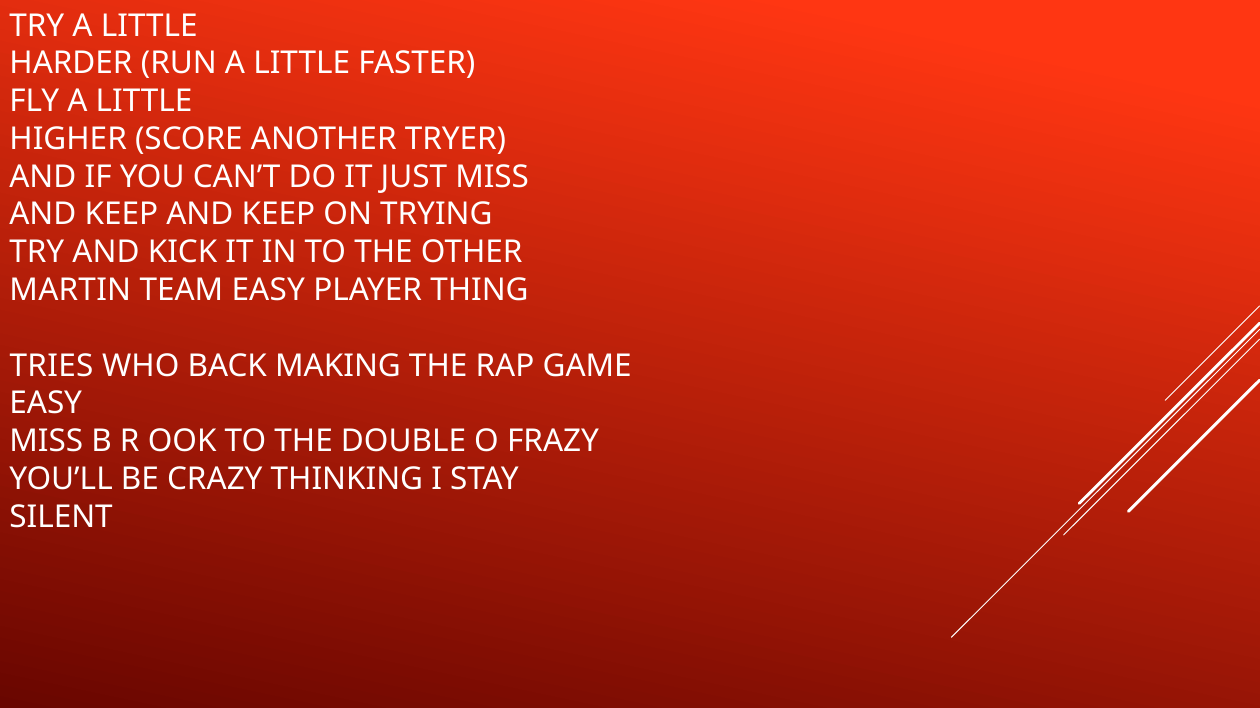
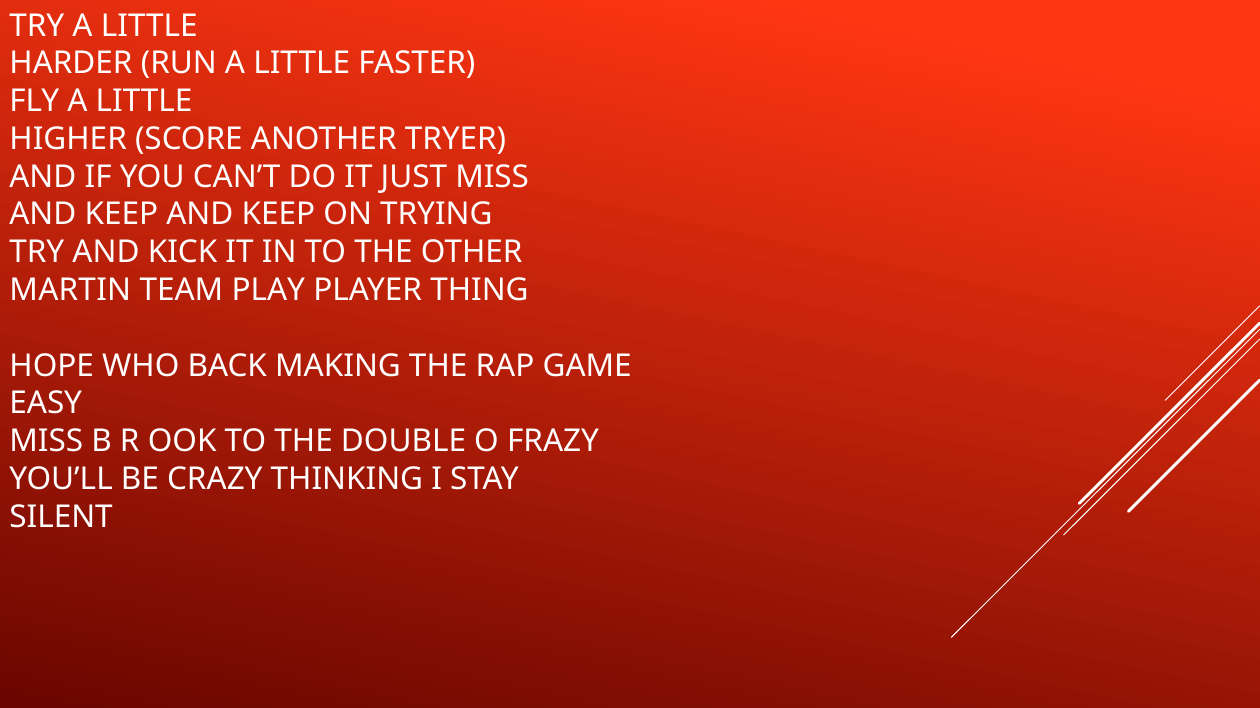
TEAM EASY: EASY -> PLAY (268, 290)
TRIES: TRIES -> HOPE (52, 366)
